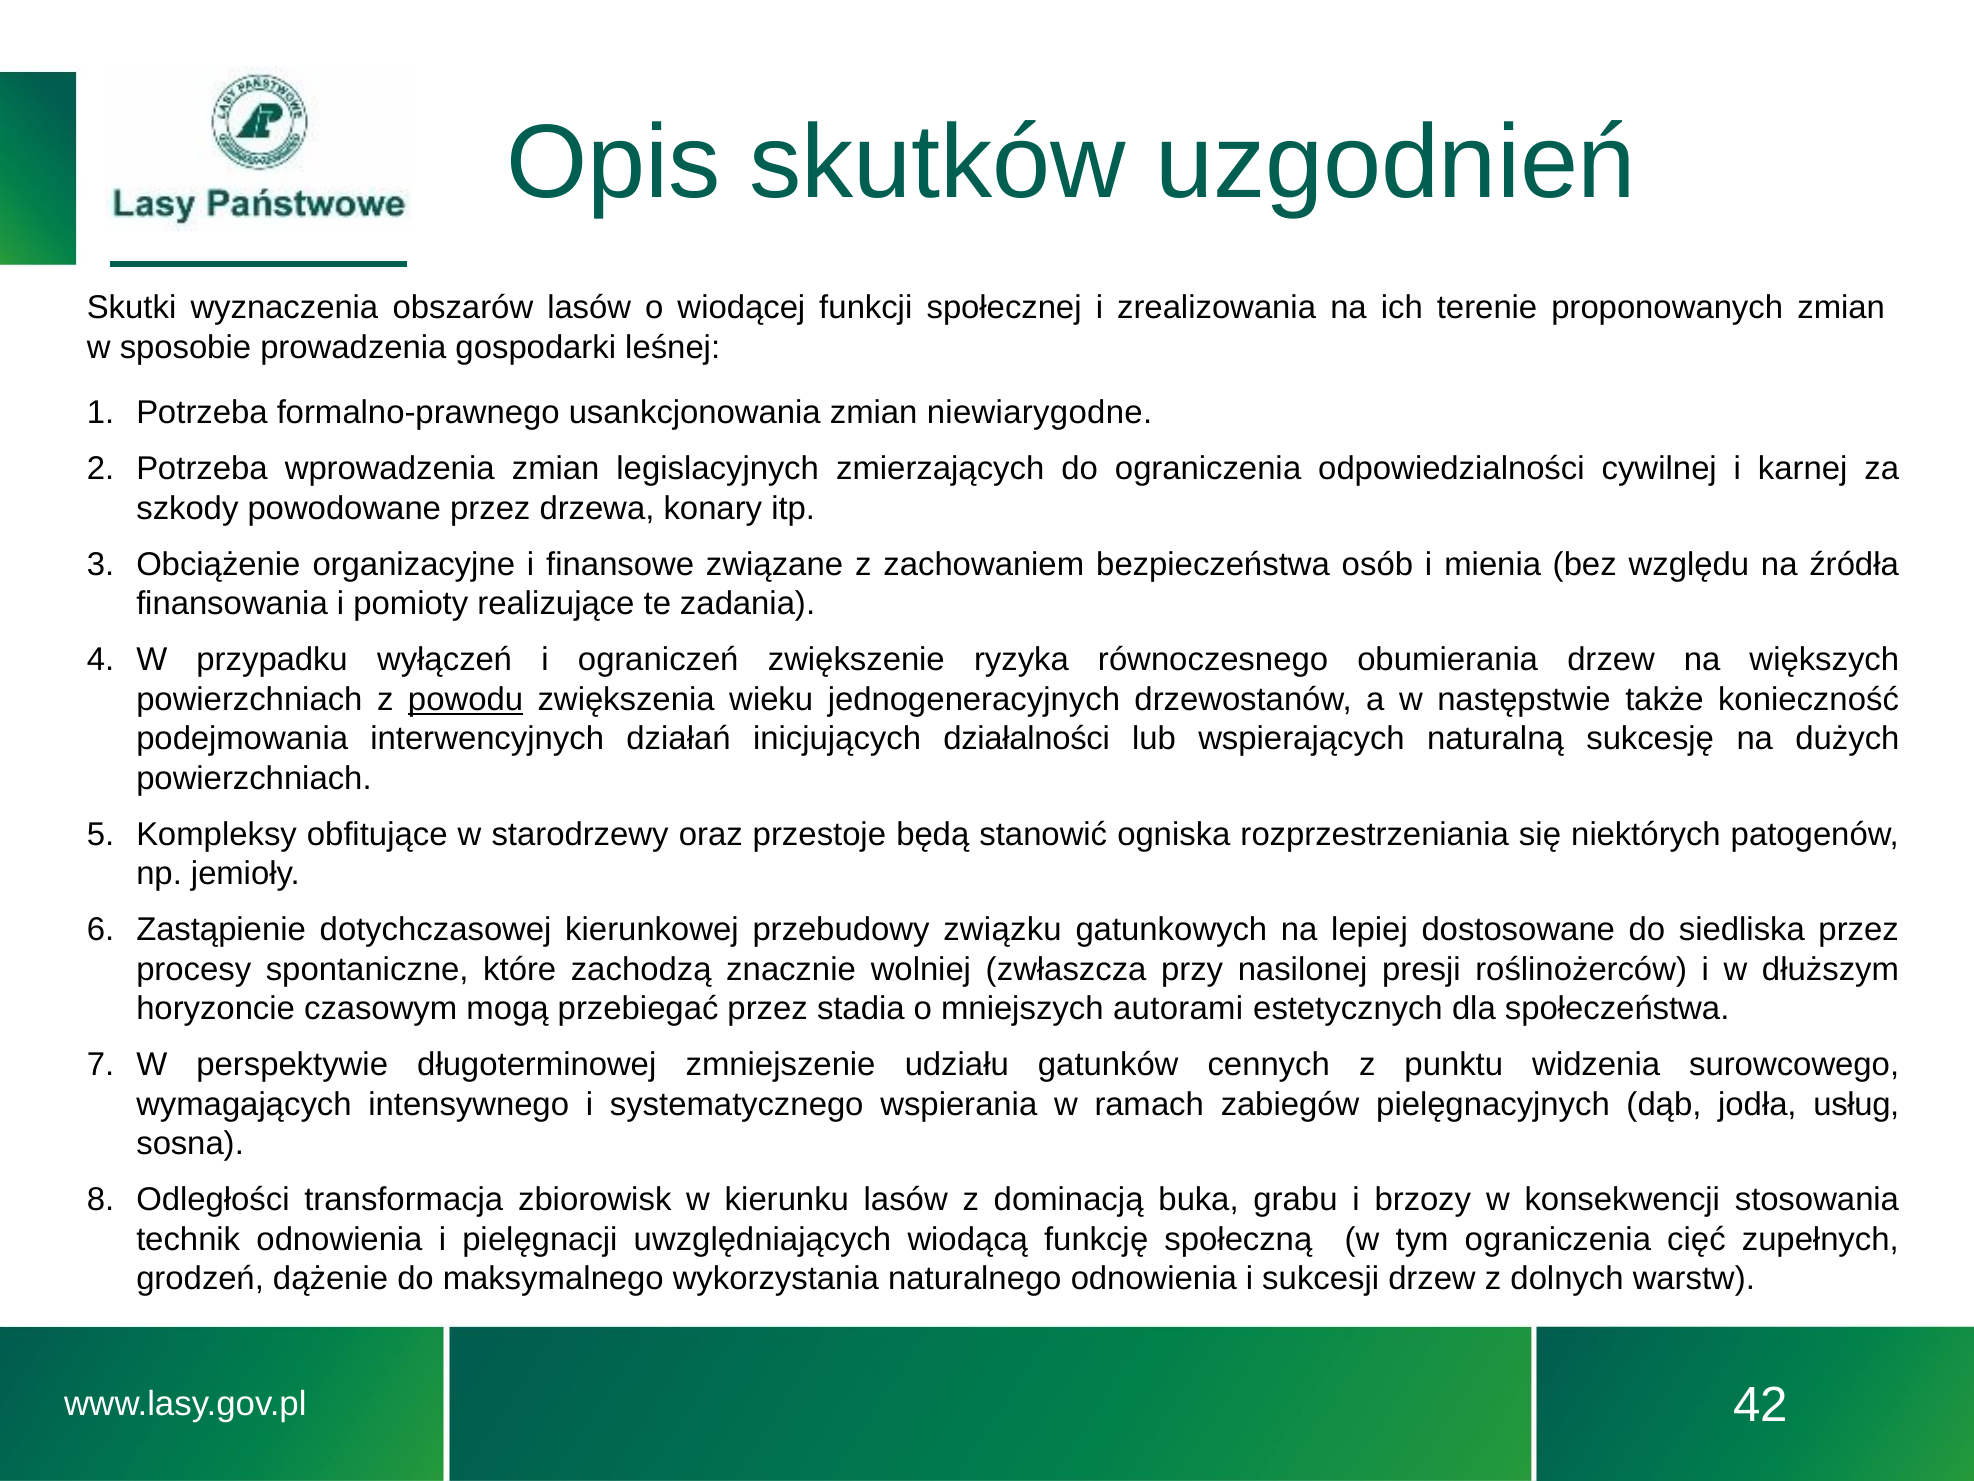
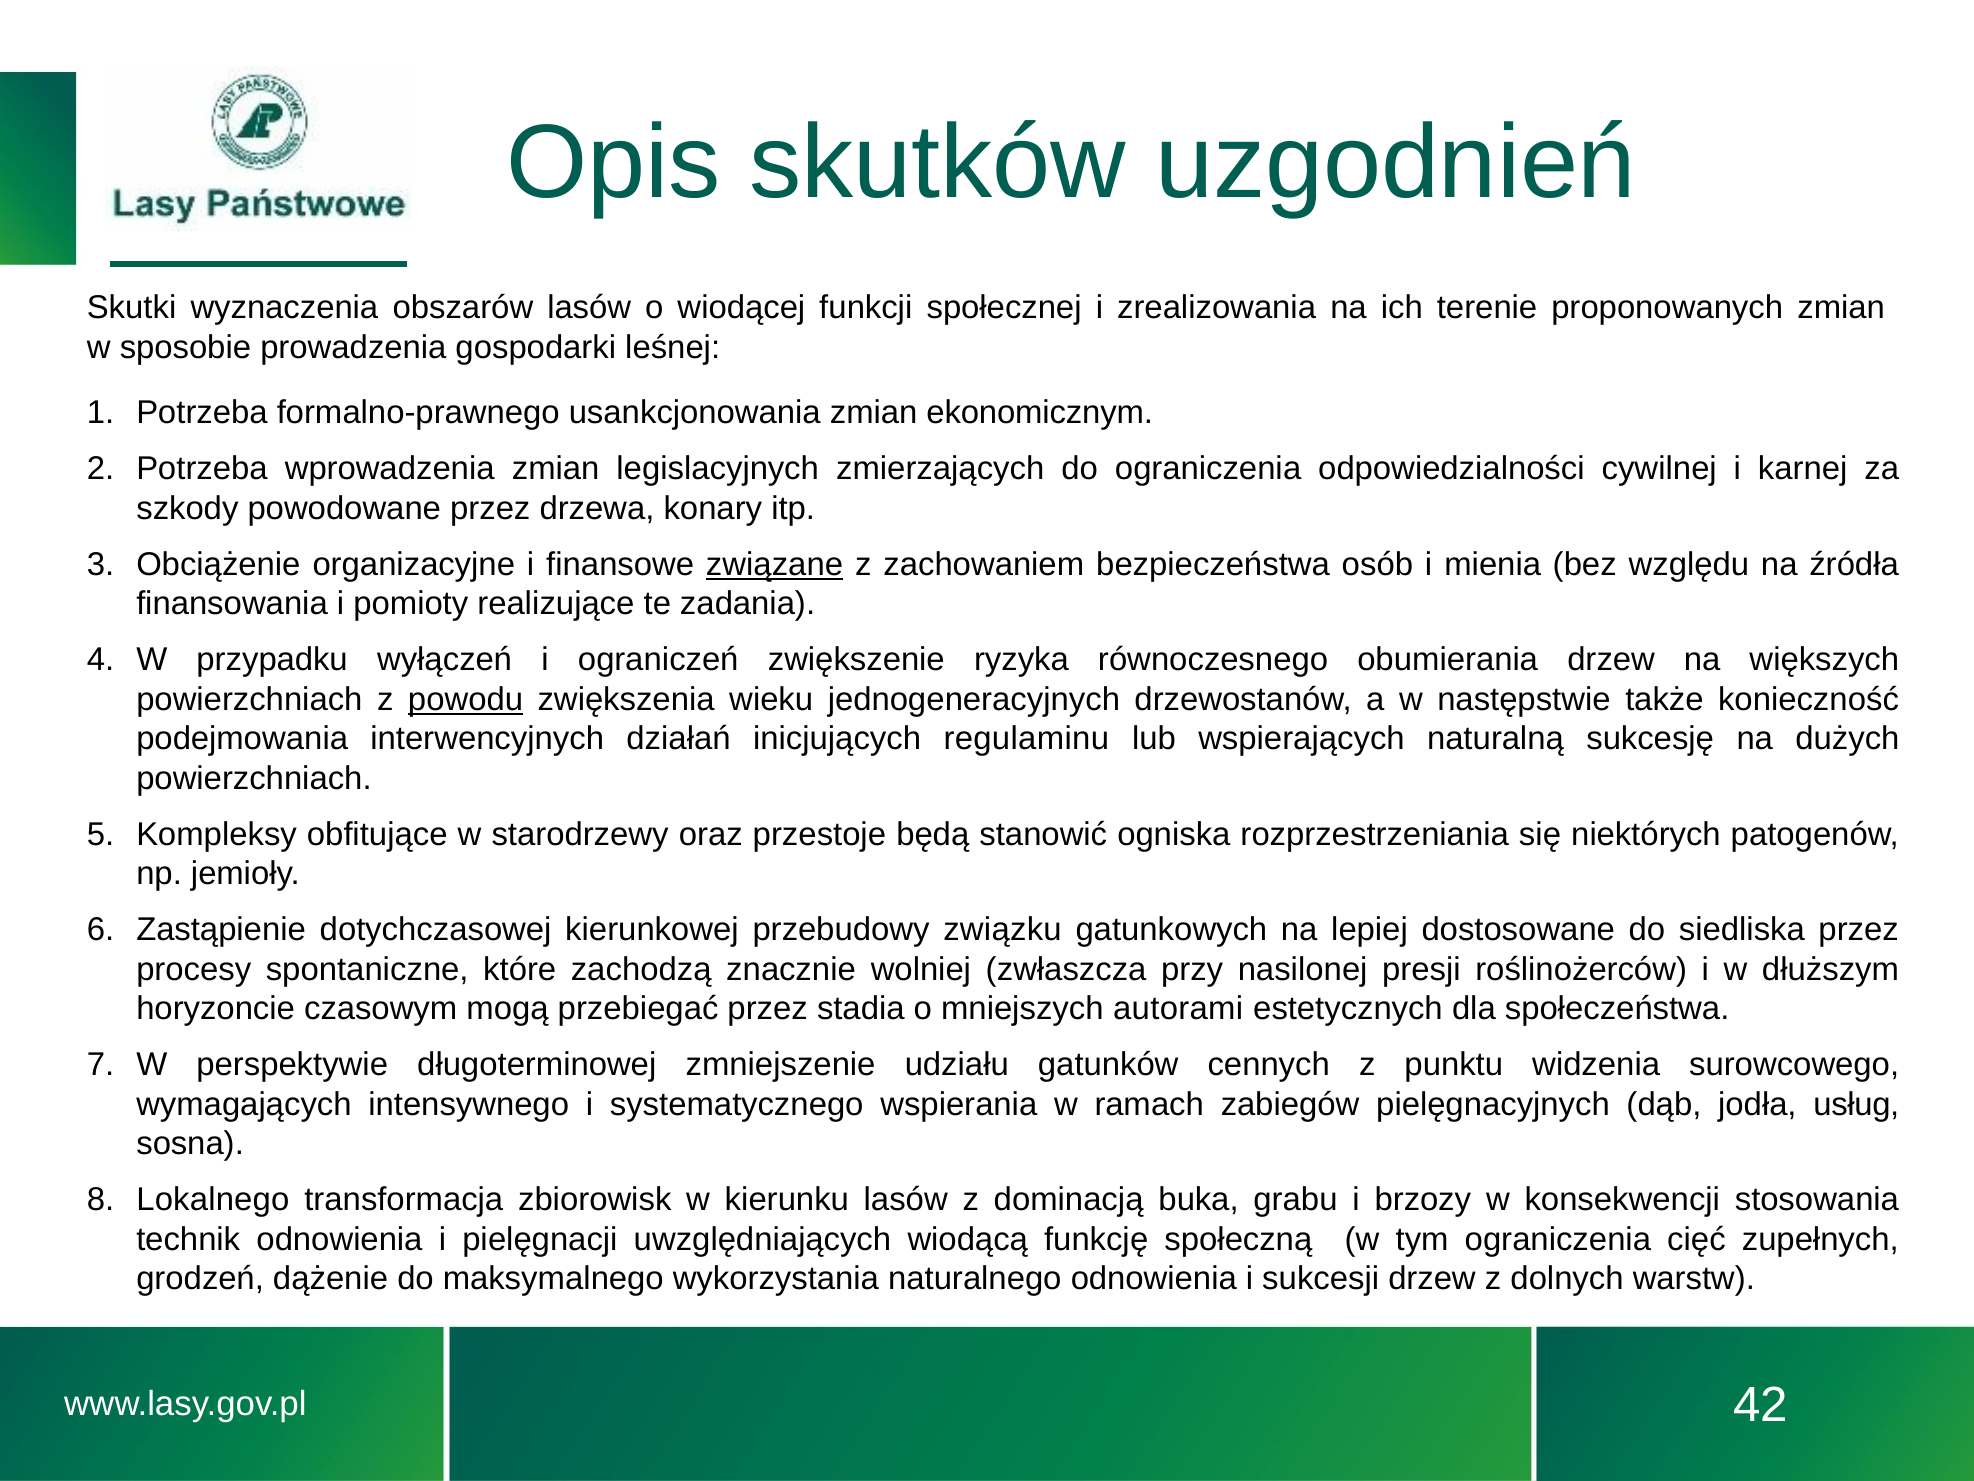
niewiarygodne: niewiarygodne -> ekonomicznym (1040, 413)
związane underline: none -> present (775, 564)
działalności: działalności -> regulaminu (1026, 739)
Odległości: Odległości -> Lokalnego (213, 1199)
